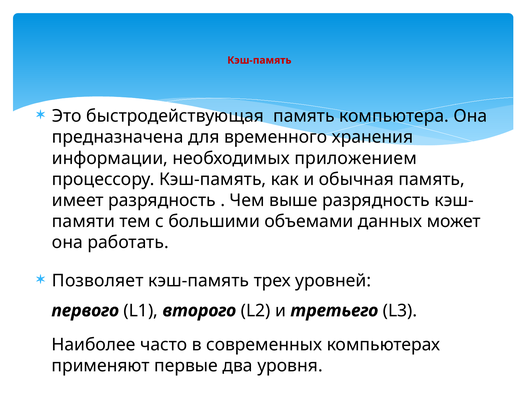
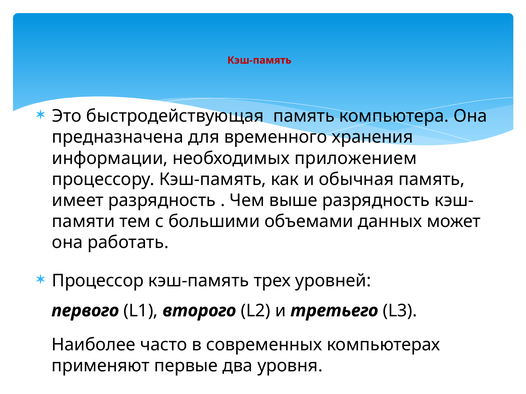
Позволяет: Позволяет -> Процессор (98, 281)
